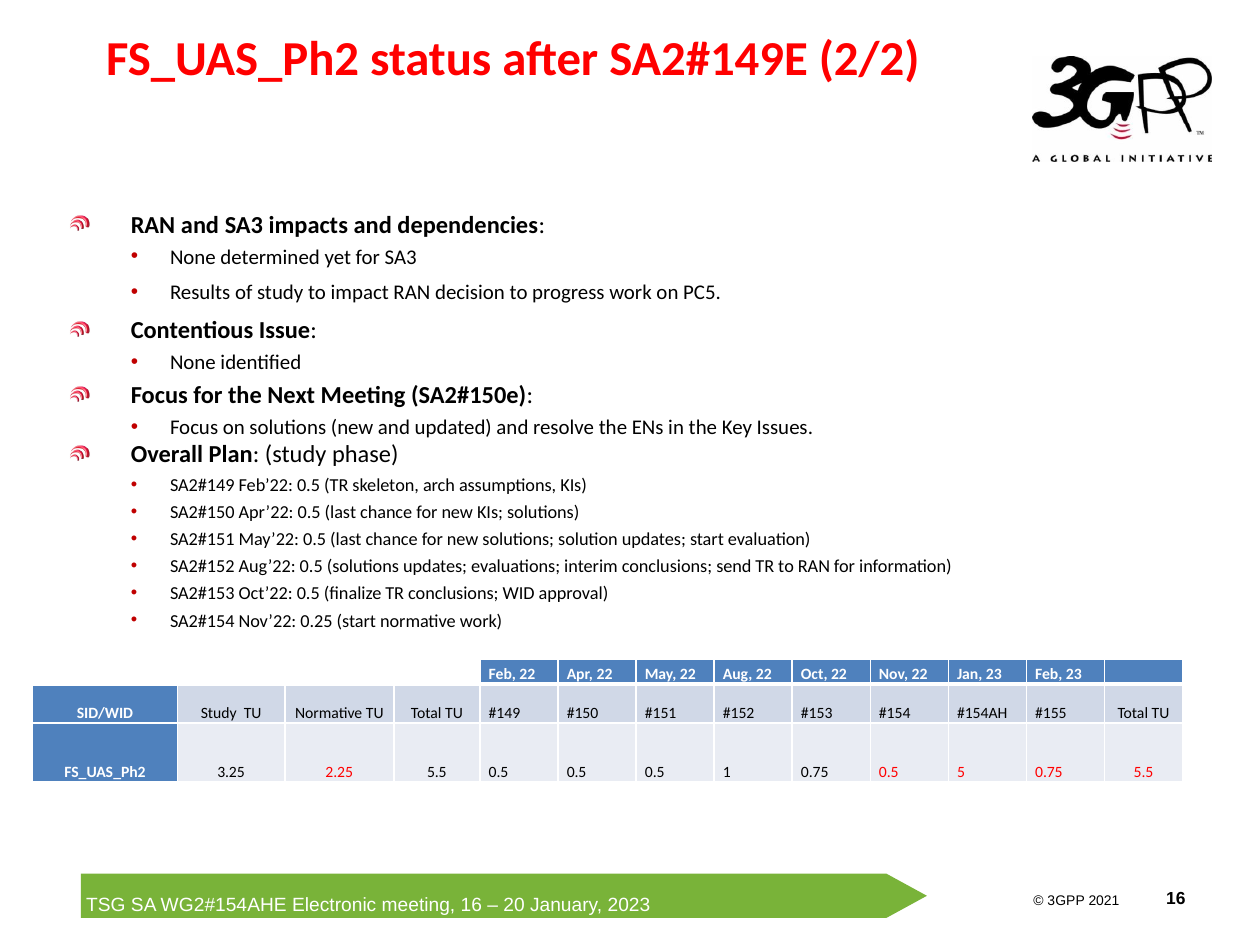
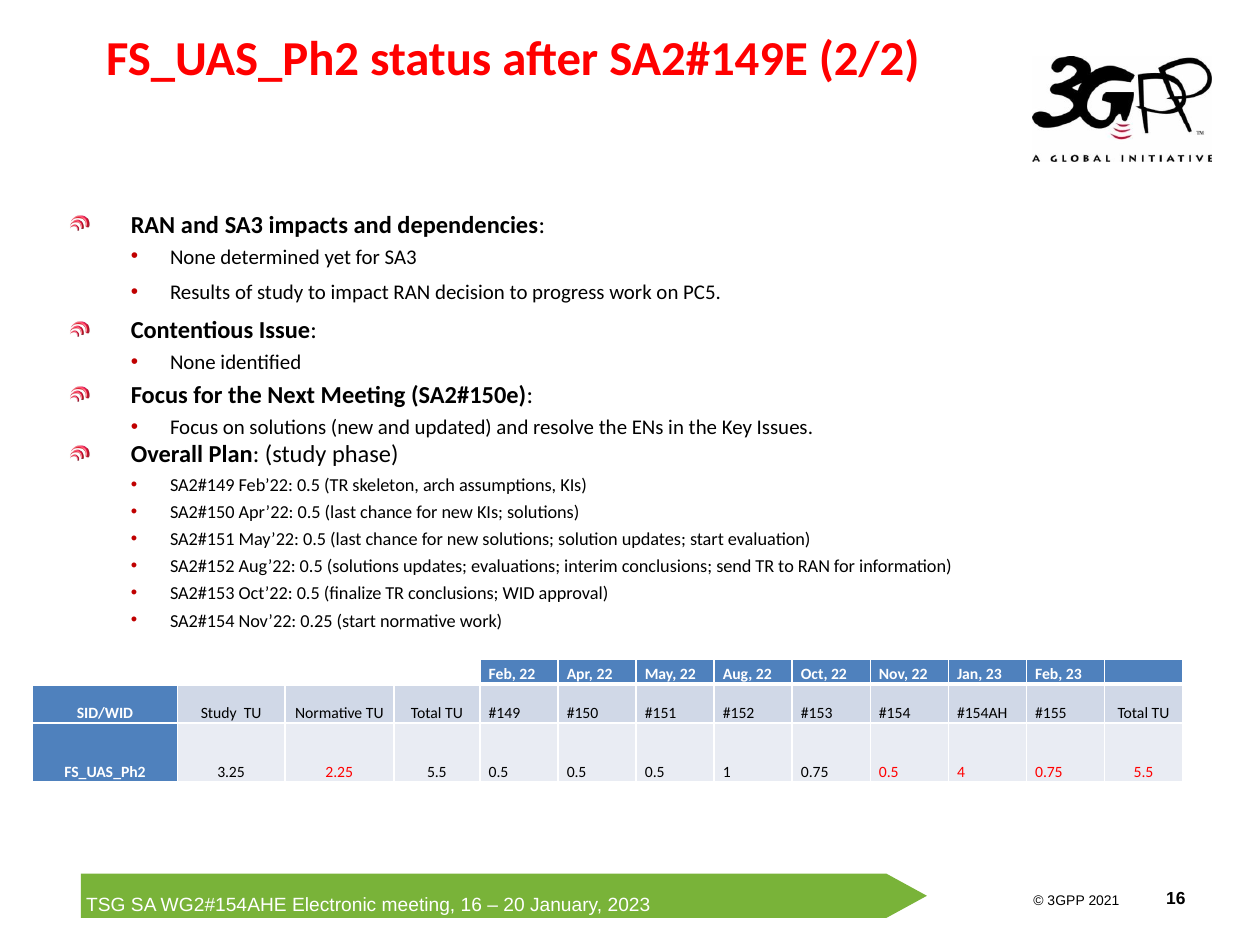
5: 5 -> 4 (961, 772)
